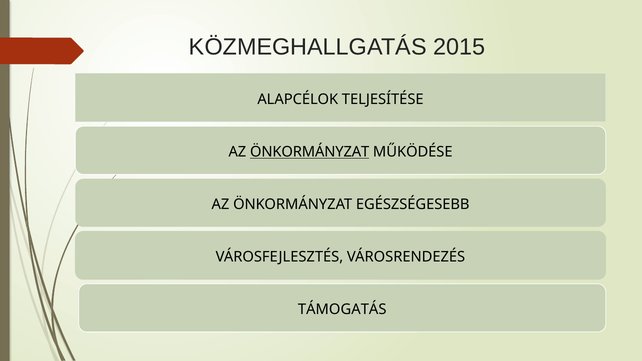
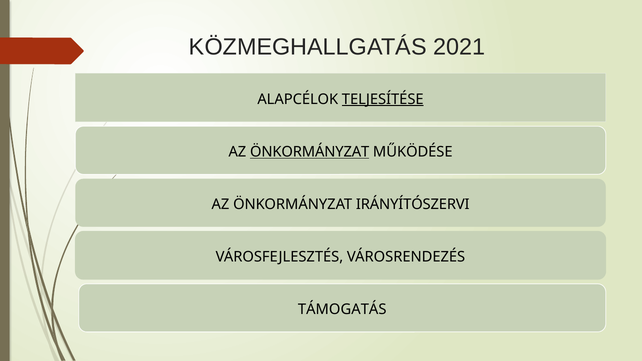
2015: 2015 -> 2021 (459, 47)
TELJESÍTÉSE underline: none -> present (383, 99)
EGÉSZSÉGESEBB: EGÉSZSÉGESEBB -> IRÁNYÍTÓSZERVI (413, 205)
